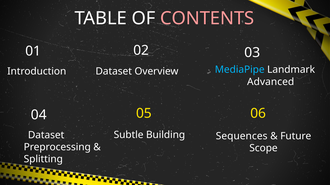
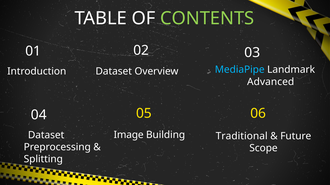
CONTENTS colour: pink -> light green (207, 18)
Subtle: Subtle -> Image (129, 135)
Sequences: Sequences -> Traditional (242, 137)
